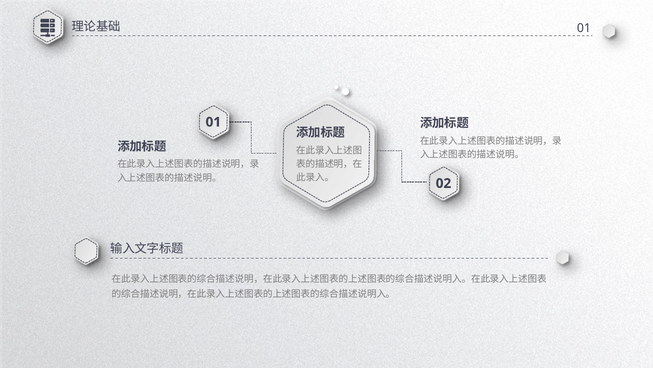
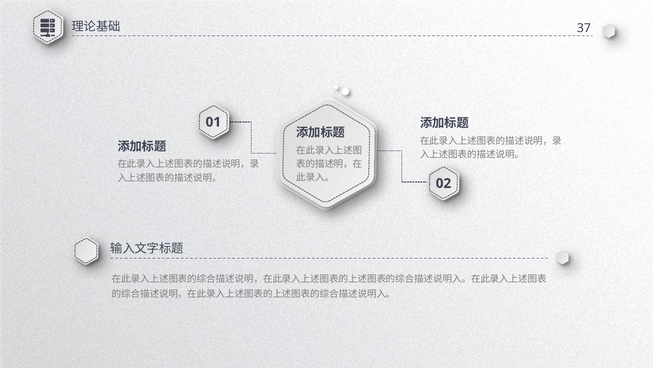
01: 01 -> 37 (584, 28)
